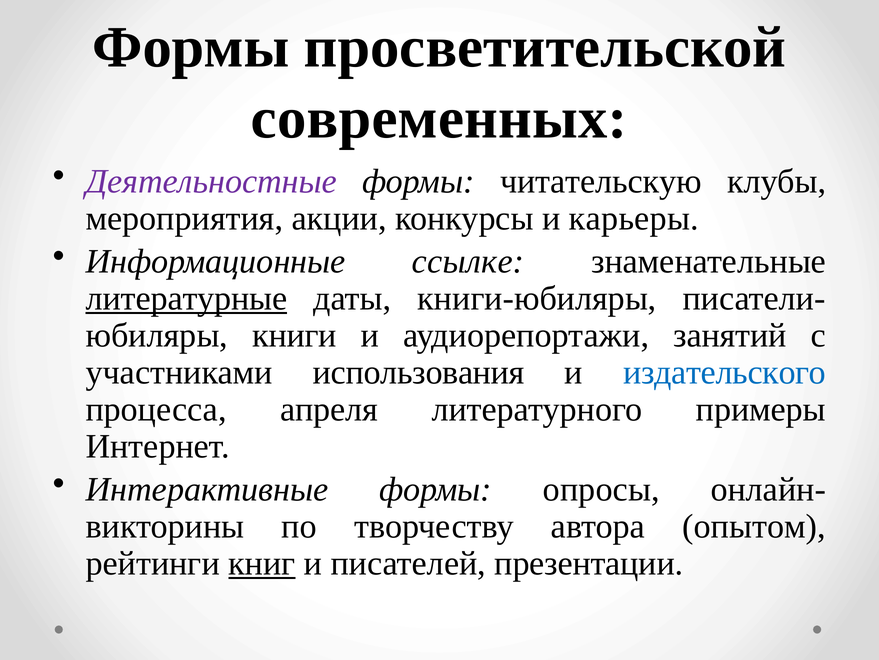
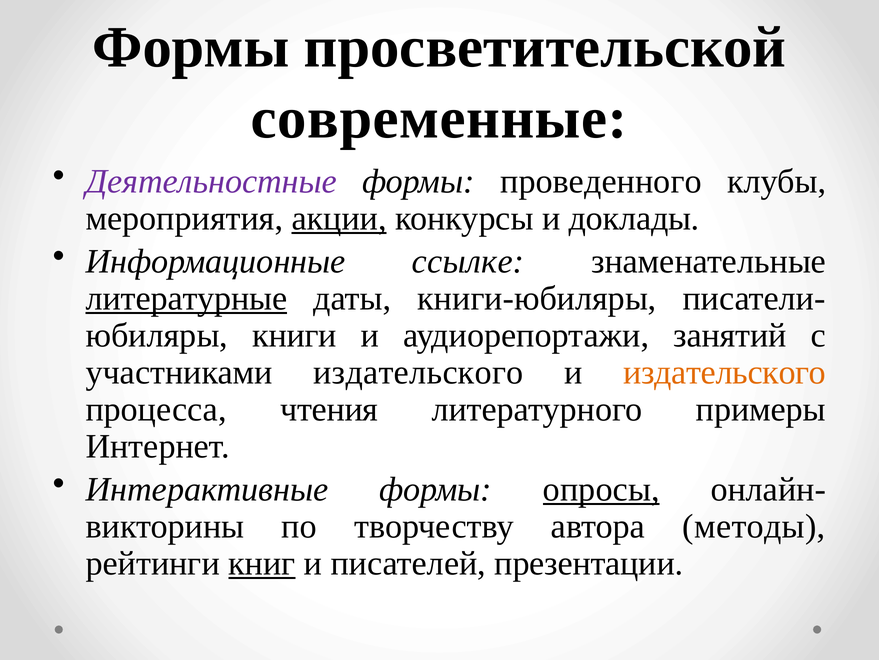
современных: современных -> современные (439, 118)
читательскую: читательскую -> проведенного (601, 181)
акции underline: none -> present (339, 218)
карьеры: карьеры -> доклады (634, 218)
участниками использования: использования -> издательского (418, 372)
издательского colour: blue -> orange (725, 372)
апреля: апреля -> чтения (329, 409)
опросы underline: none -> present (601, 489)
опытом: опытом -> методы (754, 526)
